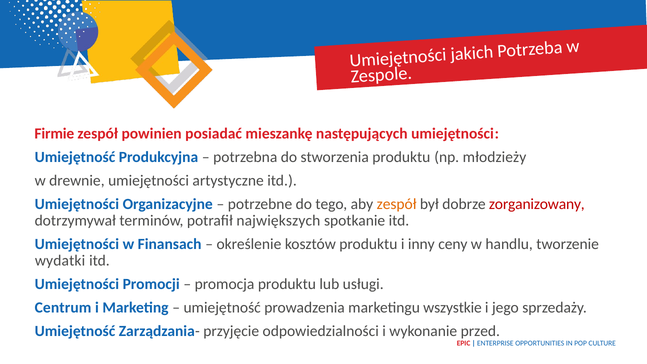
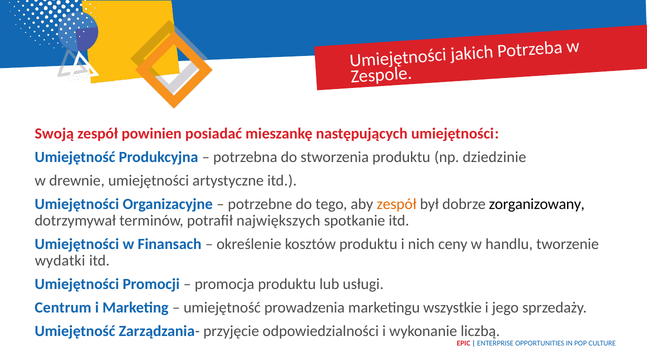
Firmie: Firmie -> Swoją (54, 133)
młodzieży: młodzieży -> dziedzinie (495, 157)
zorganizowany colour: red -> black (537, 204)
inny: inny -> nich (421, 244)
przed: przed -> liczbą (480, 331)
